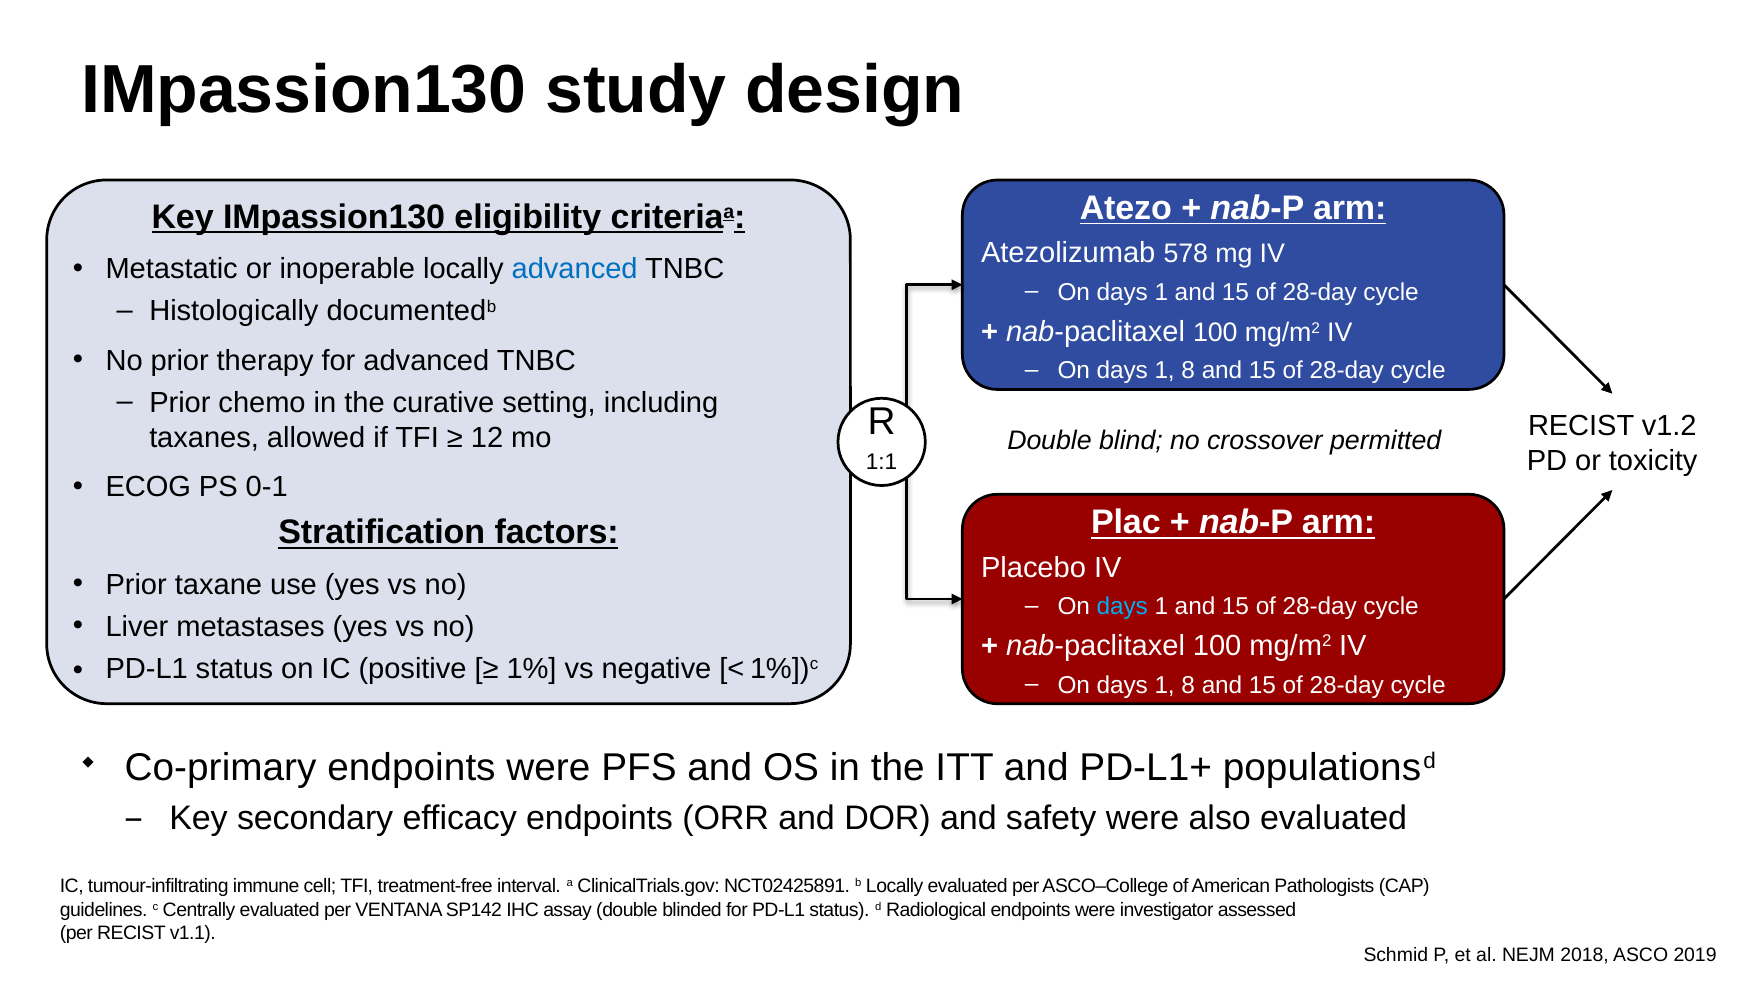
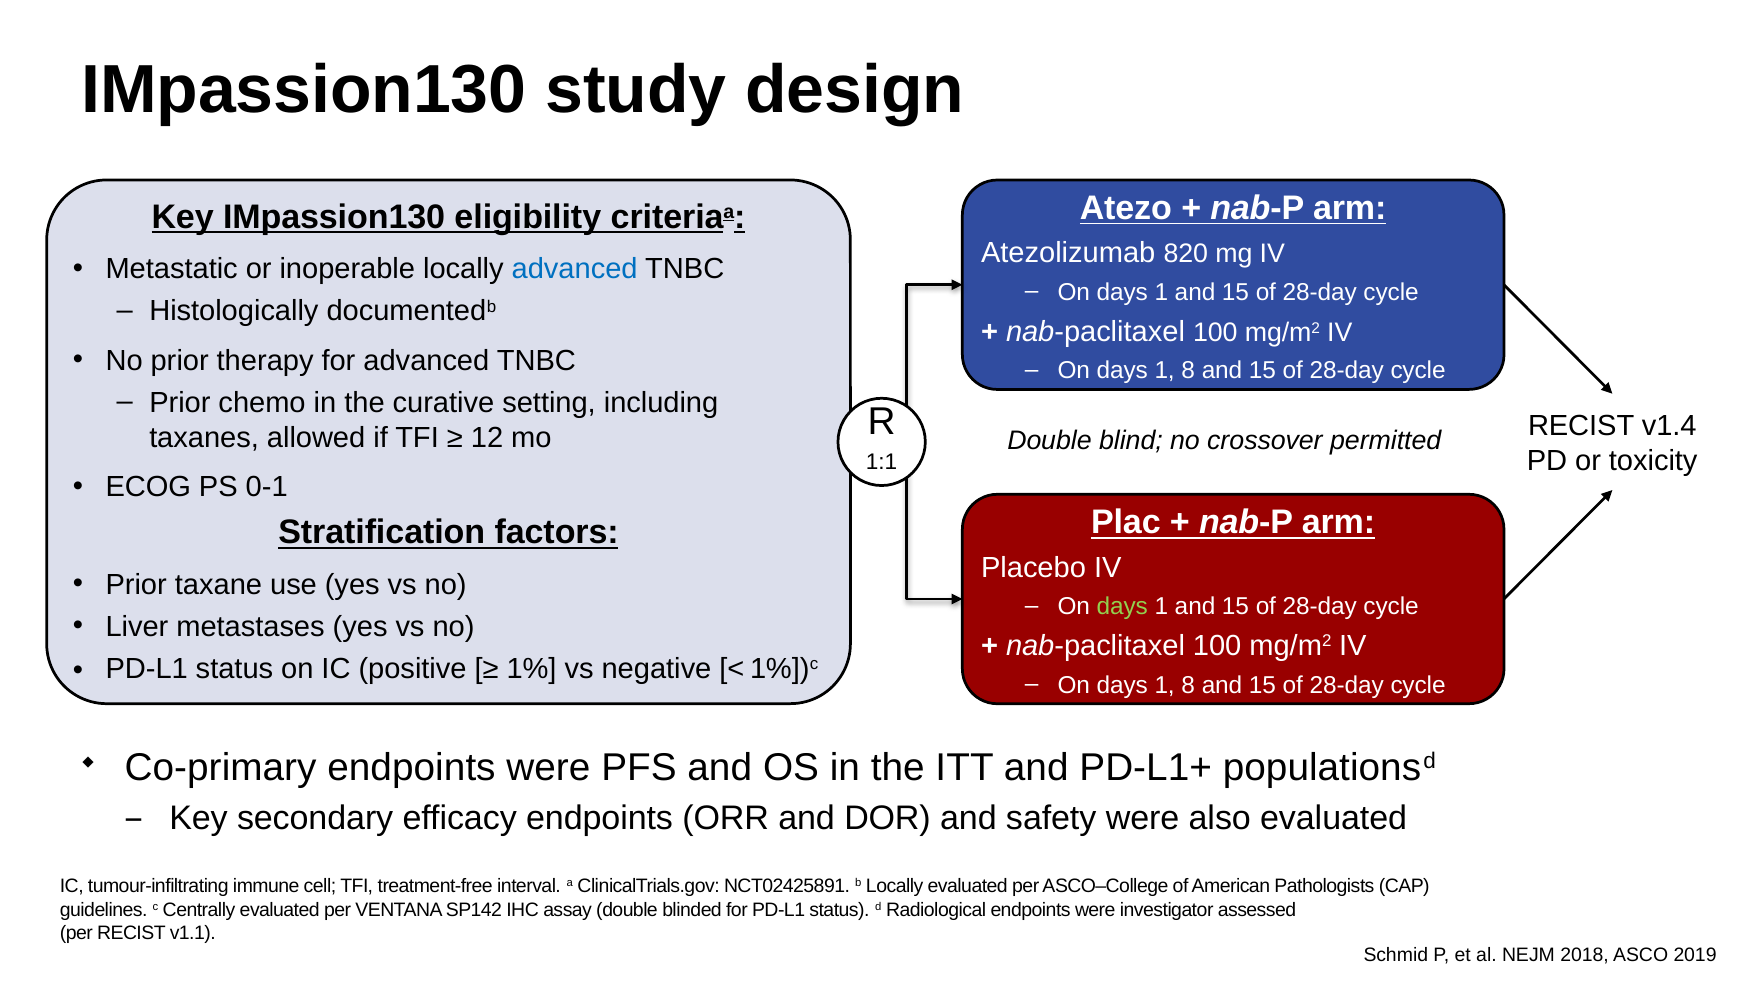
578: 578 -> 820 (1186, 254)
v1.2: v1.2 -> v1.4 (1669, 427)
days colour: light blue -> light green (1122, 607)
